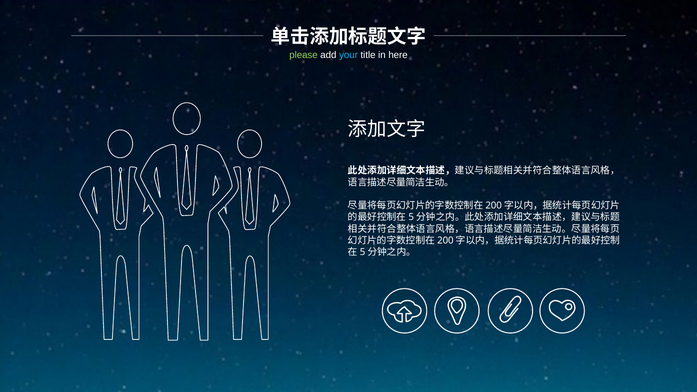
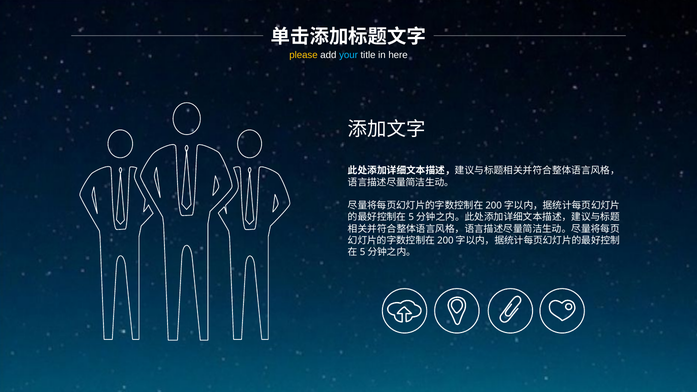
please colour: light green -> yellow (303, 55)
